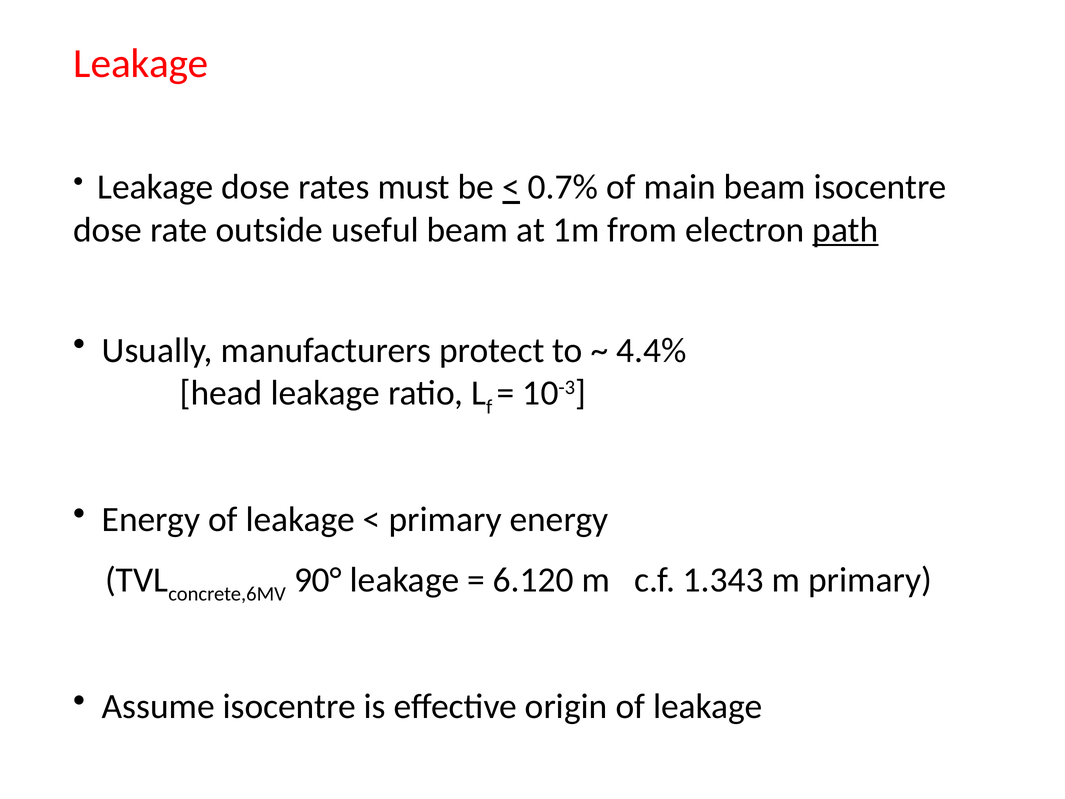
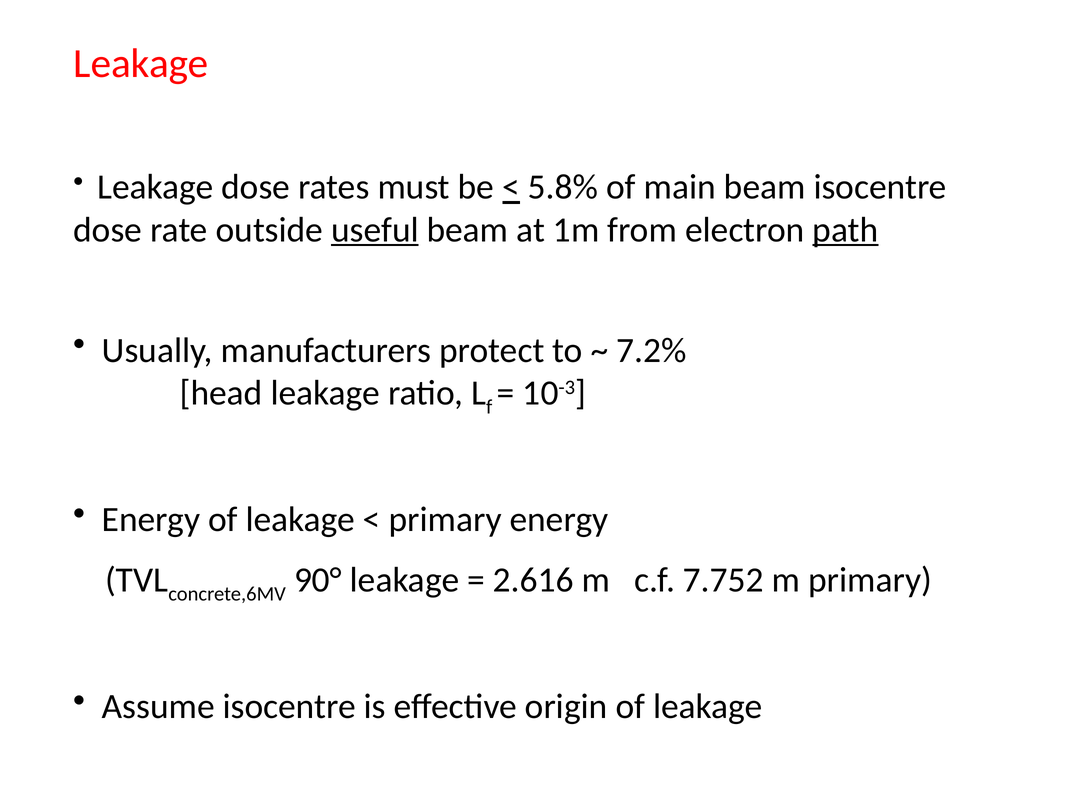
0.7%: 0.7% -> 5.8% (563, 187)
useful underline: none -> present (375, 230)
4.4%: 4.4% -> 7.2% (651, 350)
6.120: 6.120 -> 2.616 (533, 580)
1.343: 1.343 -> 7.752 (723, 580)
